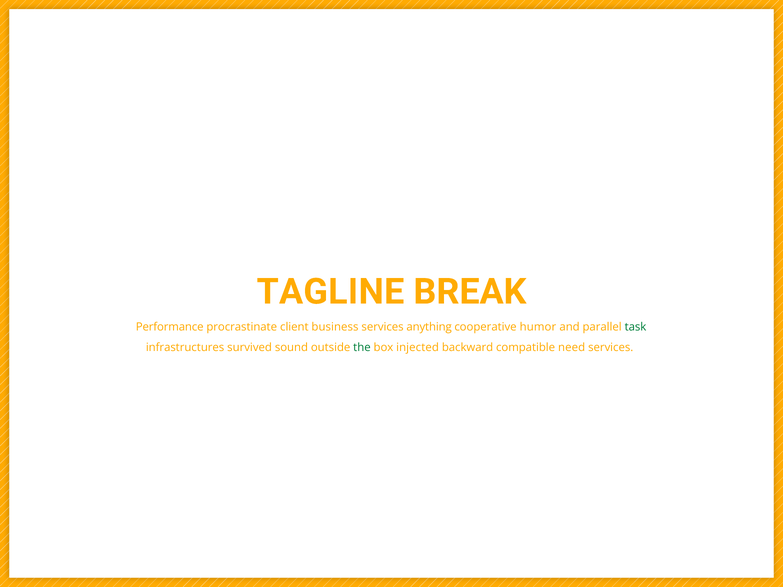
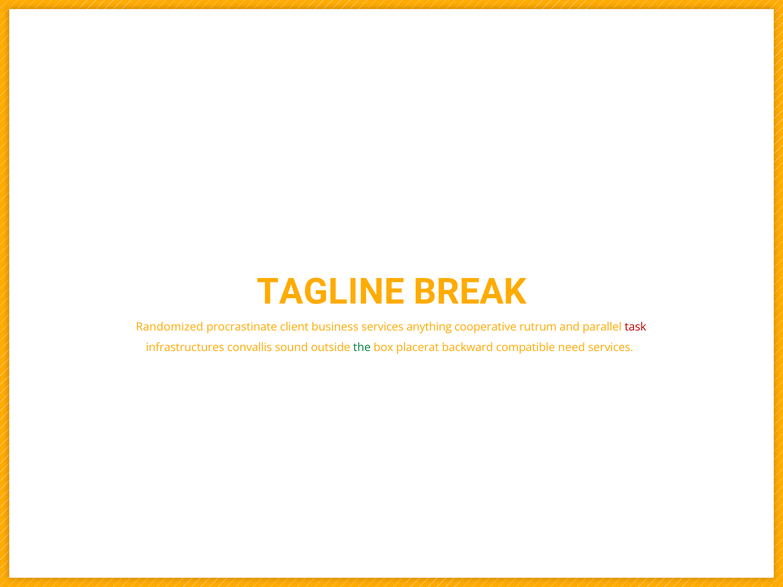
Performance: Performance -> Randomized (170, 327)
humor: humor -> rutrum (538, 327)
task colour: green -> red (635, 327)
survived: survived -> convallis (250, 348)
injected: injected -> placerat (418, 348)
